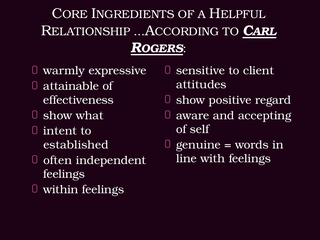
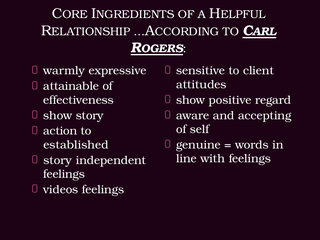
show what: what -> story (90, 115)
intent: intent -> action (60, 131)
often: often -> story (58, 160)
within: within -> videos (61, 190)
